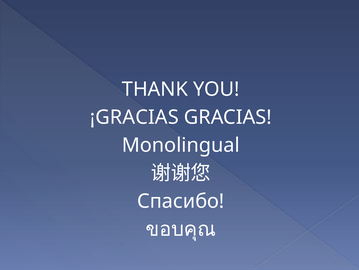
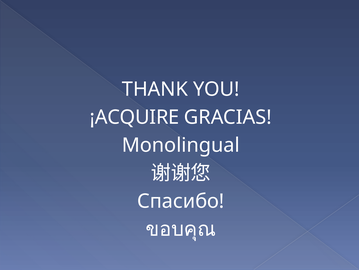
¡GRACIAS: ¡GRACIAS -> ¡ACQUIRE (134, 117)
